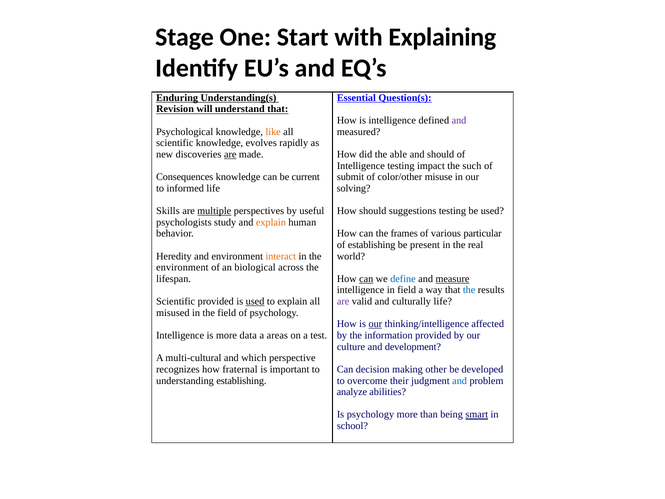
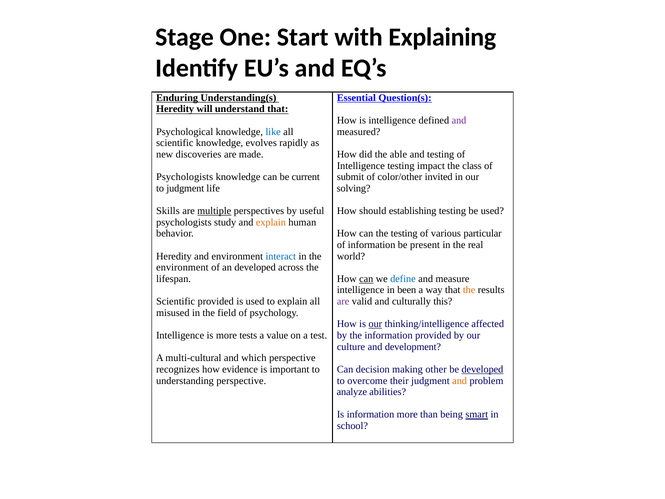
Revision: Revision -> Heredity (175, 109)
like colour: orange -> blue (273, 132)
are underline: present -> none (230, 154)
and should: should -> testing (441, 154)
such: such -> class (472, 166)
Consequences: Consequences -> Psychologists (185, 177)
misuse: misuse -> invited (439, 177)
to informed: informed -> judgment (185, 188)
suggestions: suggestions -> establishing (413, 211)
the frames: frames -> testing (404, 233)
of establishing: establishing -> information (372, 245)
interact colour: orange -> blue (281, 256)
an biological: biological -> developed (255, 267)
measure underline: present -> none (453, 279)
in field: field -> been (407, 290)
the colour: blue -> orange (469, 290)
used underline: present -> none (255, 301)
culturally life: life -> this (443, 301)
data: data -> tests (248, 335)
areas: areas -> value (277, 335)
fraternal: fraternal -> evidence (240, 369)
developed underline: none -> present (482, 369)
understanding establishing: establishing -> perspective (241, 380)
and colour: blue -> orange (460, 380)
Is psychology: psychology -> information (370, 414)
